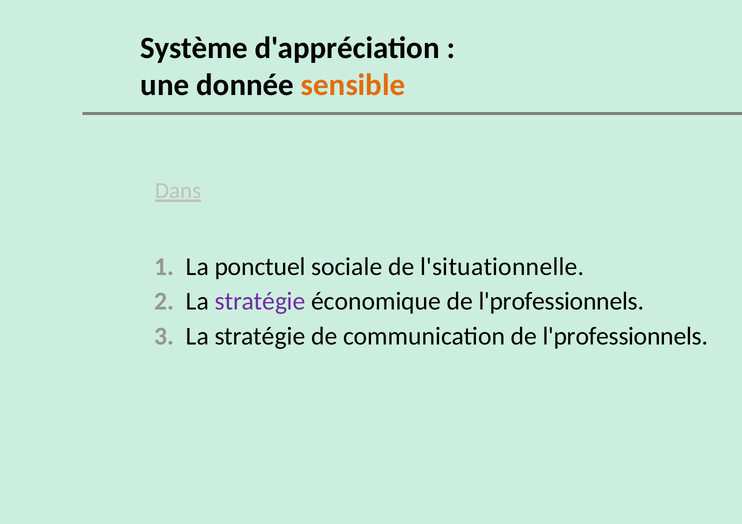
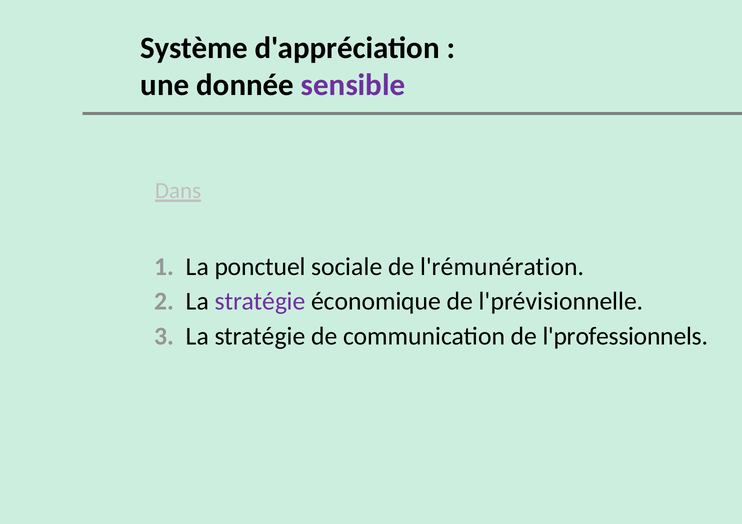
sensible colour: orange -> purple (353, 85)
l'situationnelle: l'situationnelle -> l'rémunération (502, 267)
économique de l'professionnels: l'professionnels -> l'prévisionnelle (561, 301)
